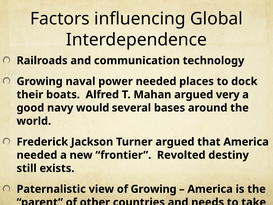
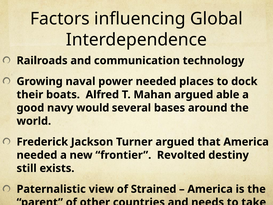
very: very -> able (228, 95)
of Growing: Growing -> Strained (154, 189)
